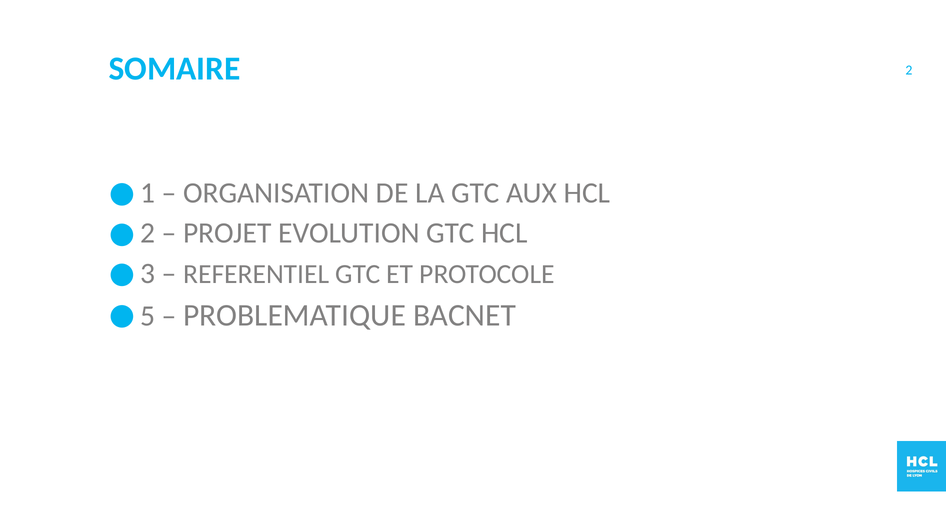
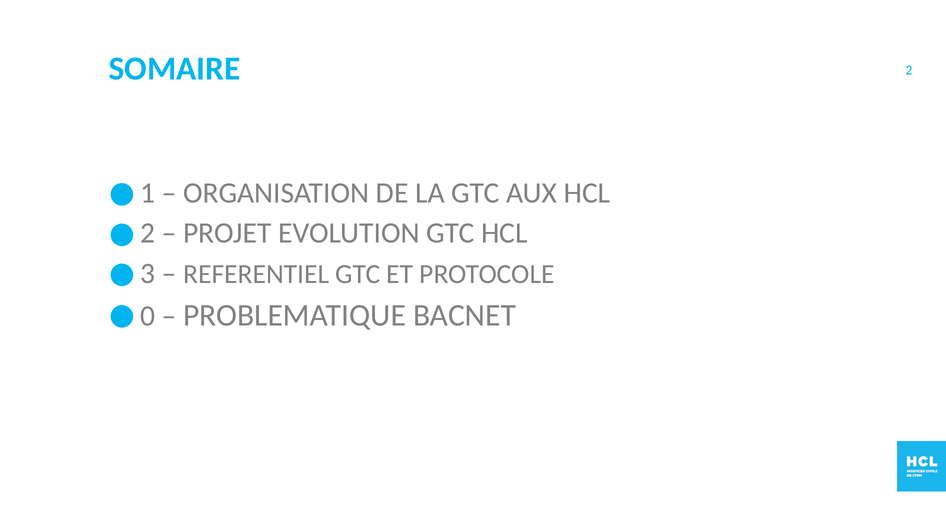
5: 5 -> 0 (148, 316)
